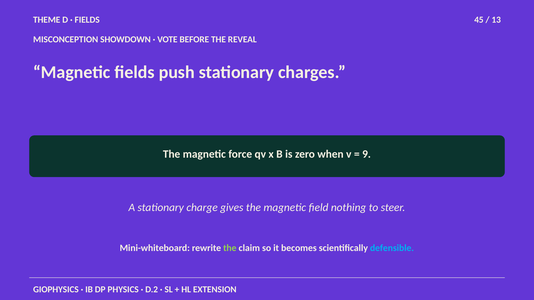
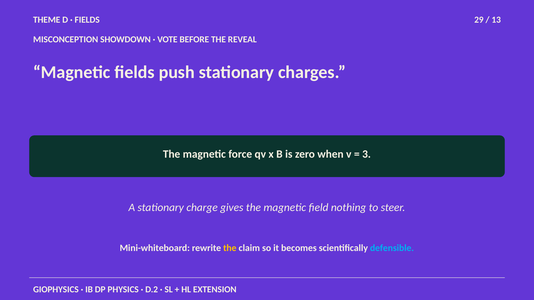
45: 45 -> 29 (479, 20)
9: 9 -> 3 (367, 154)
the colour: light green -> yellow (230, 248)
